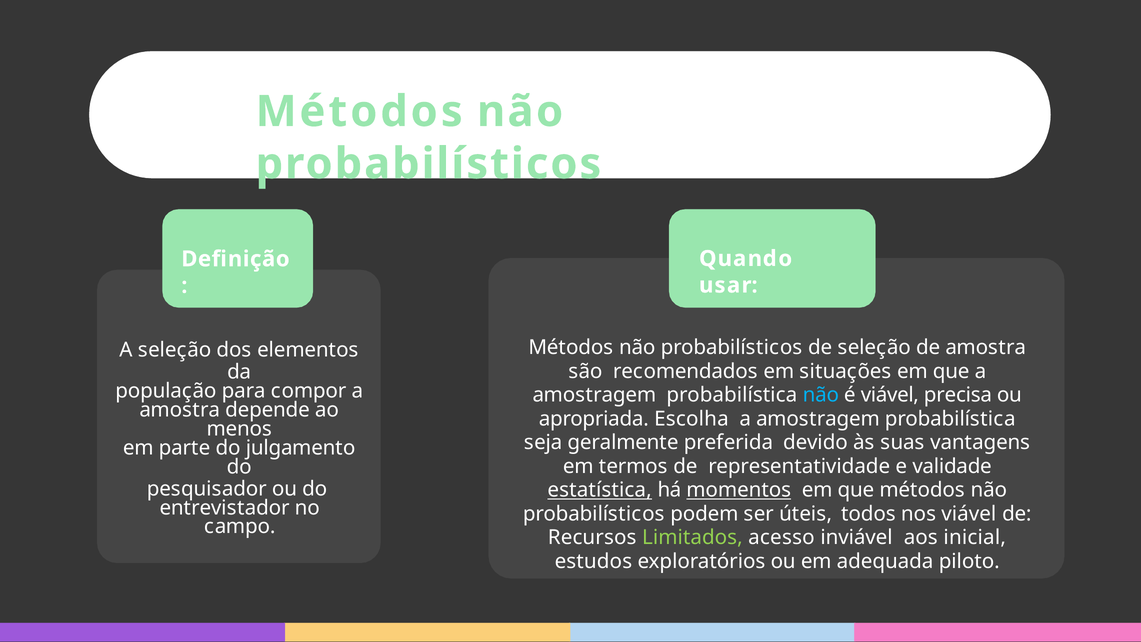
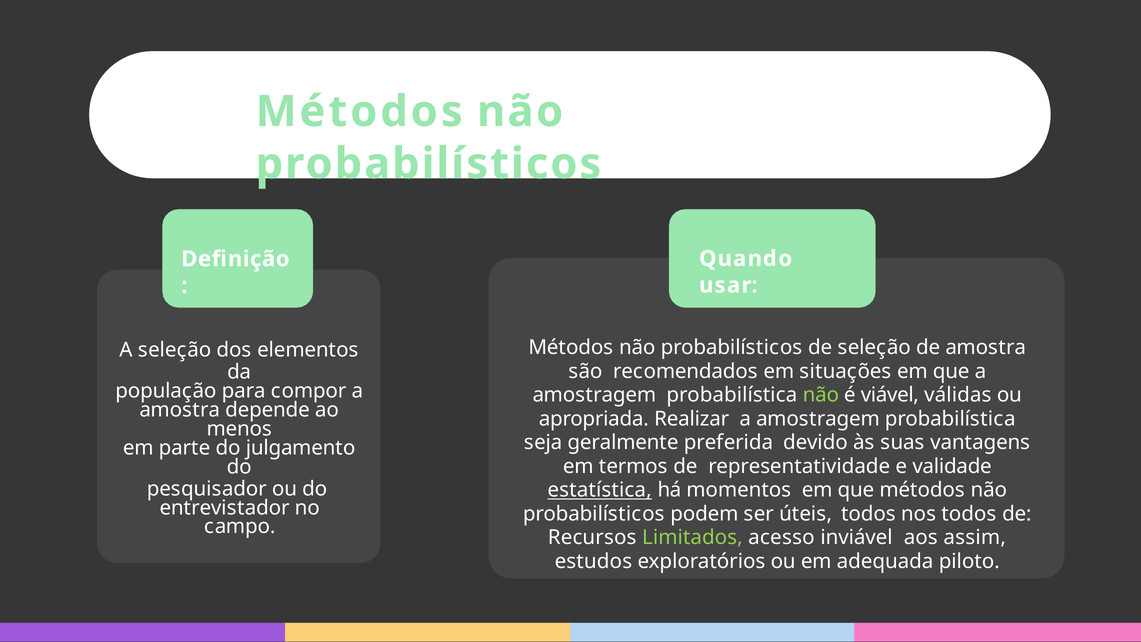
não colour: light blue -> light green (821, 395)
precisa: precisa -> válidas (958, 395)
Escolha: Escolha -> Realizar (692, 419)
momentos underline: present -> none (739, 490)
nos viável: viável -> todos (969, 514)
inicial: inicial -> assim (975, 538)
